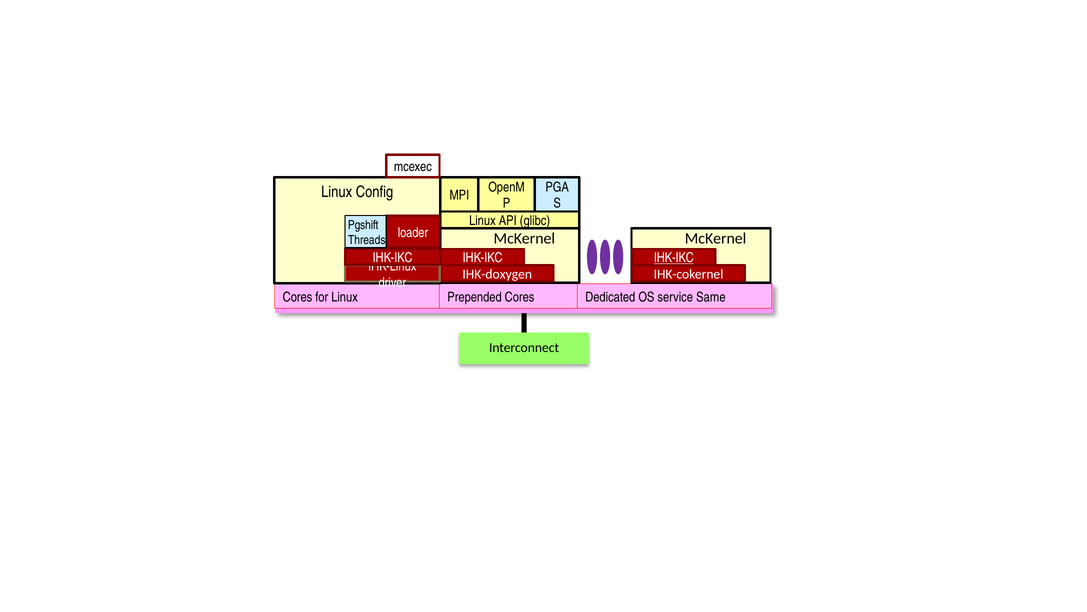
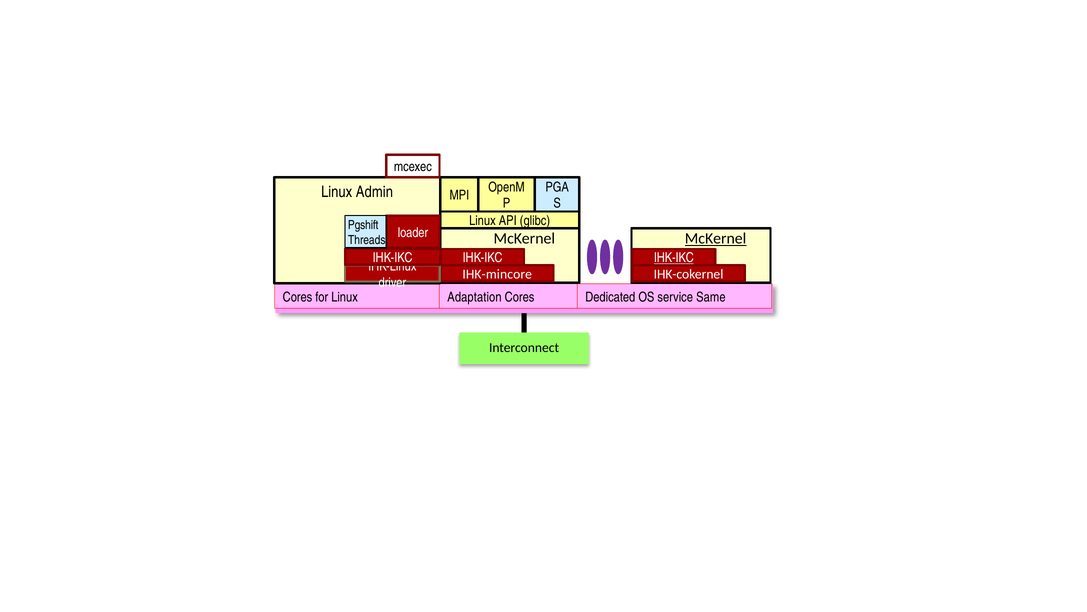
Config: Config -> Admin (374, 192)
McKernel underline: none -> present (716, 238)
IHK-doxygen: IHK-doxygen -> IHK-mincore (497, 274)
Prepended: Prepended -> Adaptation (474, 297)
